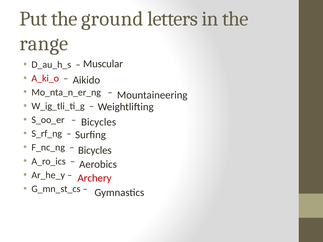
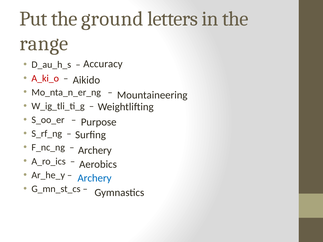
Muscular: Muscular -> Accuracy (103, 64)
Bicycles: Bicycles -> Purpose (99, 122)
Bicycles: Bicycles -> Archery (95, 150)
Archery colour: red -> blue (95, 178)
